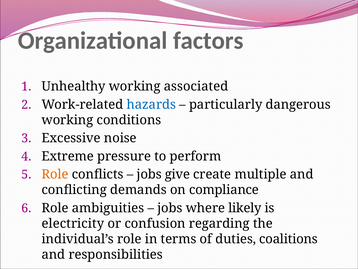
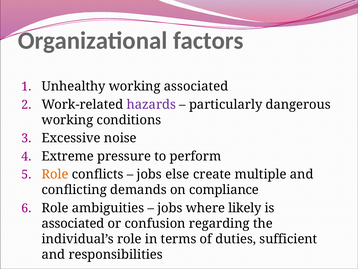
hazards colour: blue -> purple (151, 104)
give: give -> else (177, 174)
electricity: electricity -> associated (73, 223)
coalitions: coalitions -> sufficient (288, 239)
